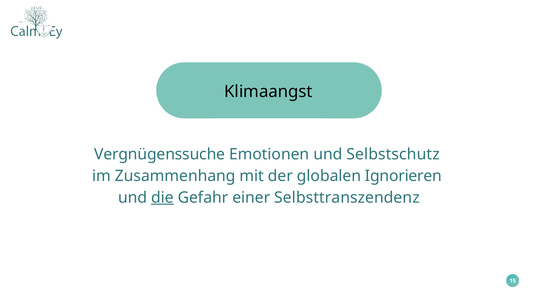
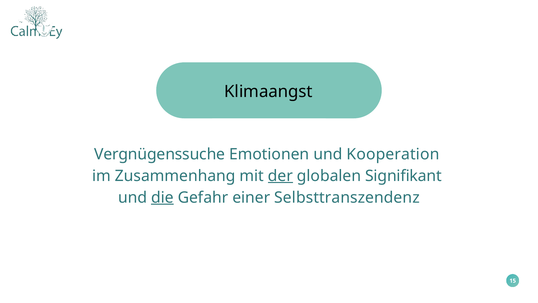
Selbstschutz: Selbstschutz -> Kooperation (393, 154)
der underline: none -> present (280, 176)
Ignorieren: Ignorieren -> Signifikant (403, 176)
